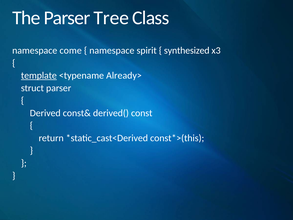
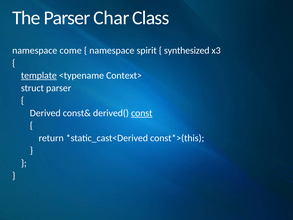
Tree: Tree -> Char (111, 18)
Already>: Already> -> Context> (124, 75)
const underline: none -> present (142, 113)
